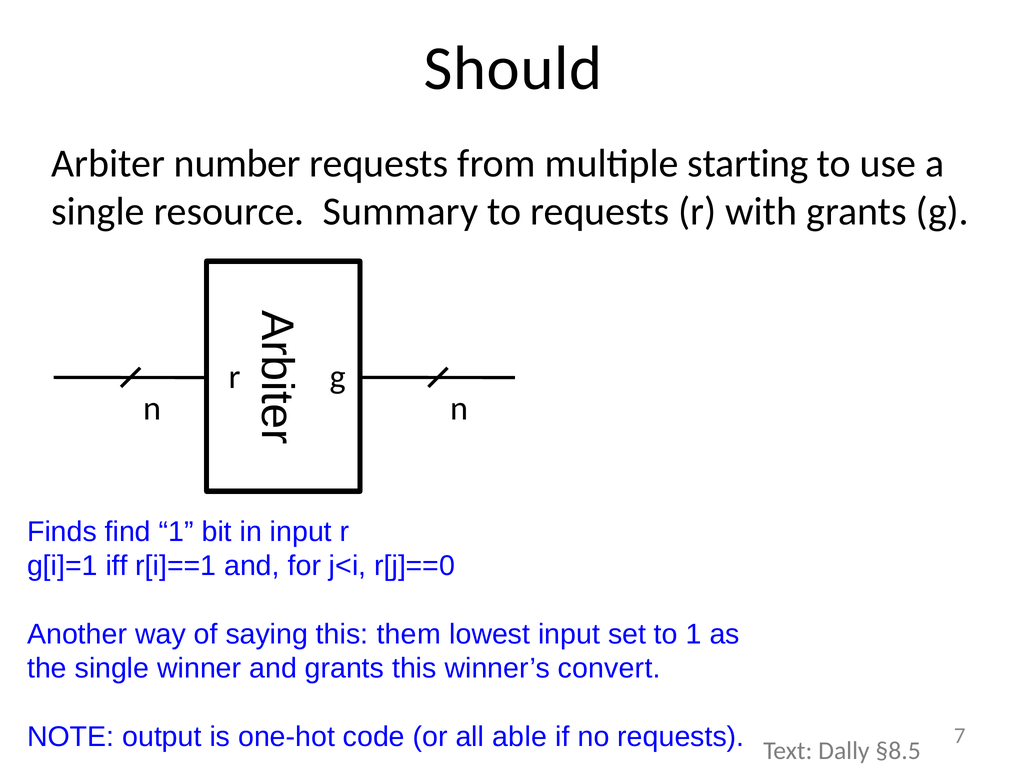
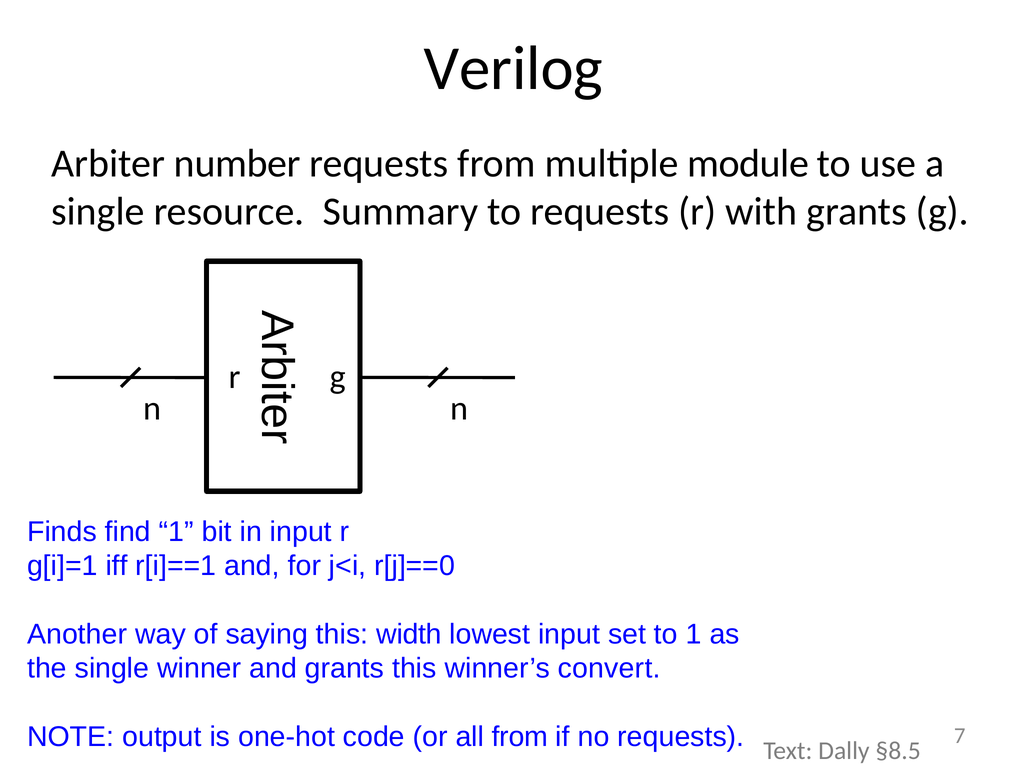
Should: Should -> Verilog (513, 69)
starting: starting -> module (748, 164)
them: them -> width (409, 635)
all able: able -> from (520, 737)
